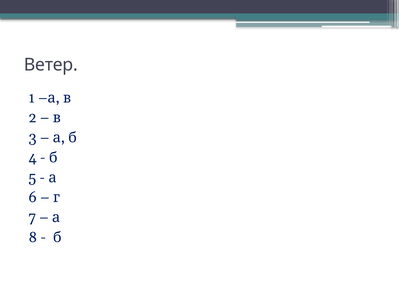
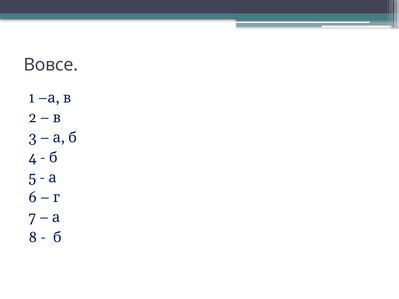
Ветер: Ветер -> Вовсе (51, 65)
